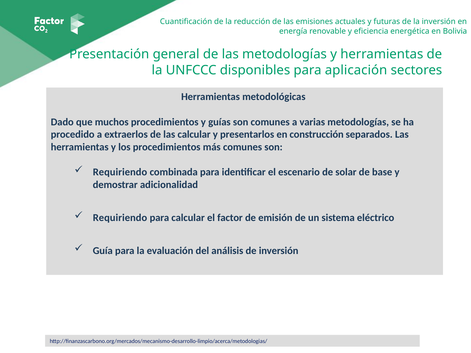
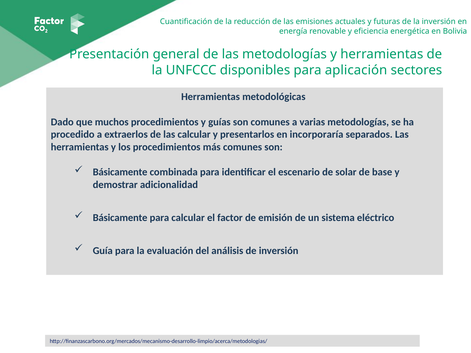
construcción: construcción -> incorporaría (317, 135)
Requiriendo: Requiriendo -> Básicamente (120, 172)
Requiriendo: Requiriendo -> Básicamente (120, 218)
